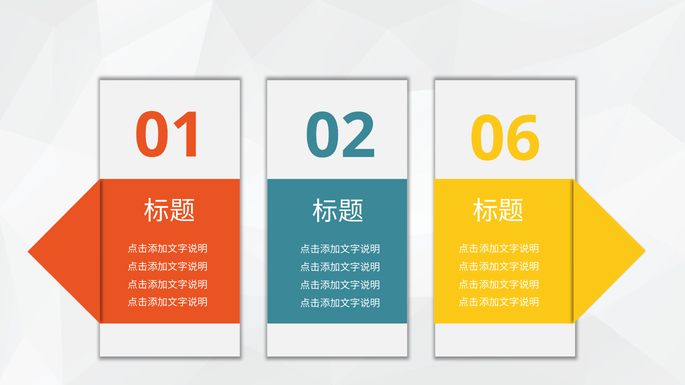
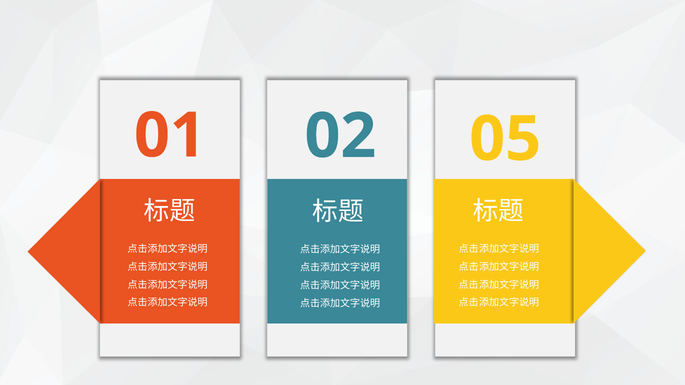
06: 06 -> 05 (505, 139)
